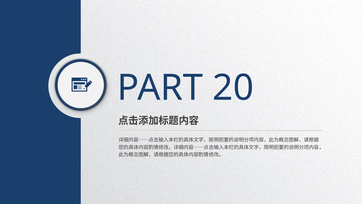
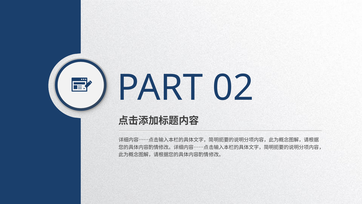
20: 20 -> 02 (233, 88)
